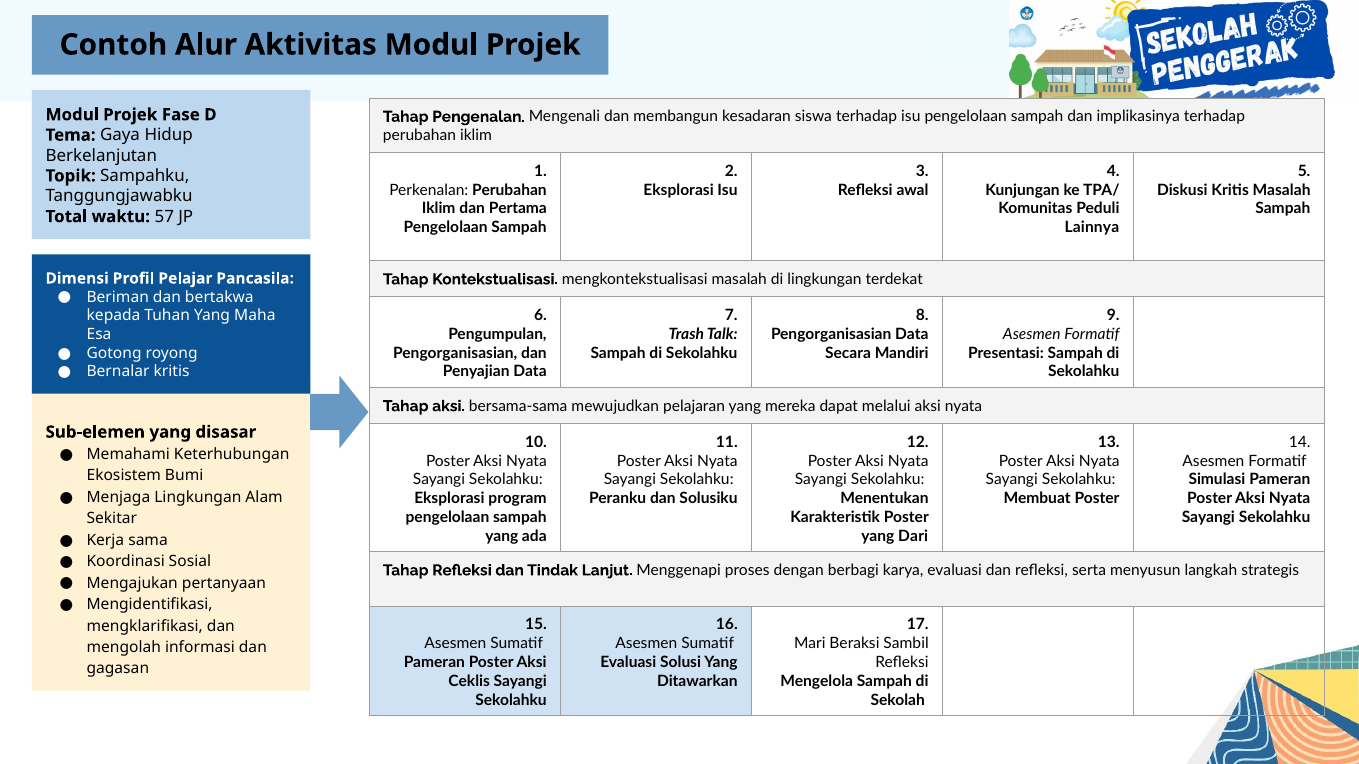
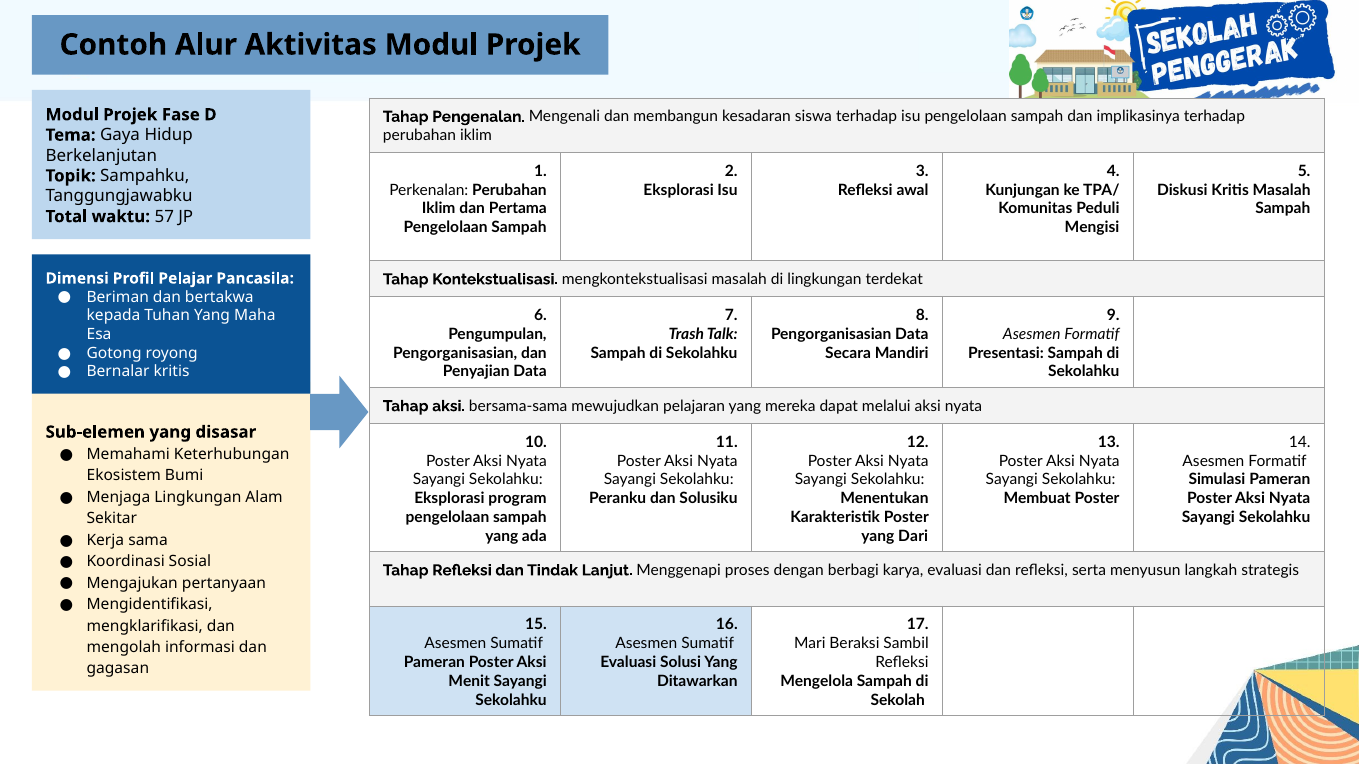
Lainnya: Lainnya -> Mengisi (1092, 228)
Ceklis: Ceklis -> Menit (469, 682)
